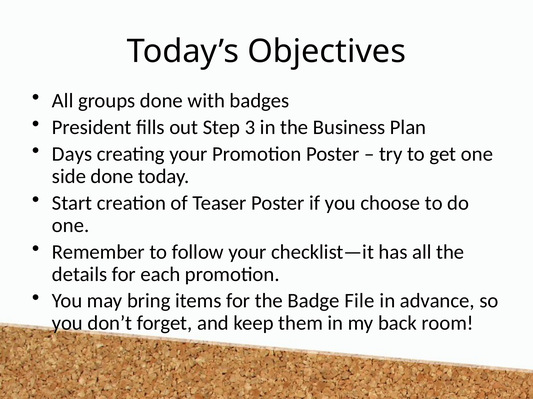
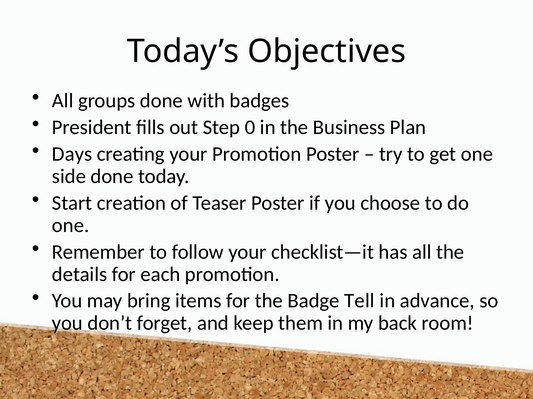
3: 3 -> 0 (250, 128)
File: File -> Tell (359, 301)
